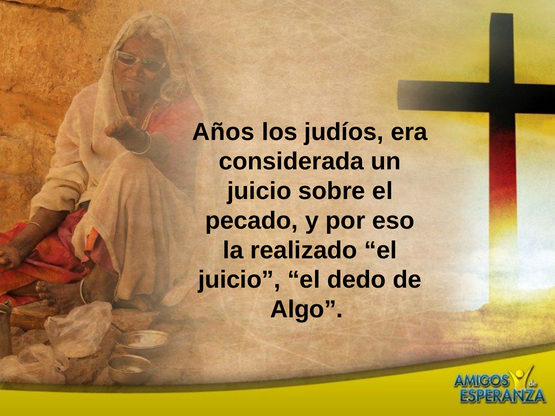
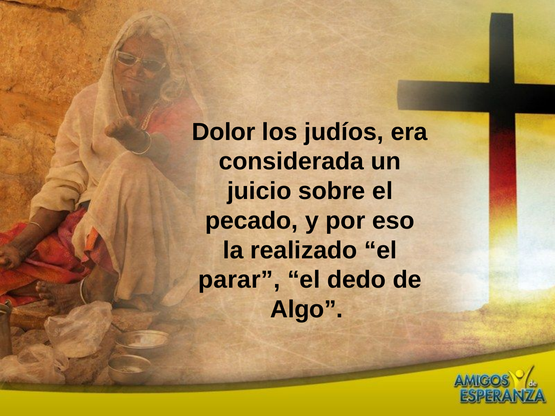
Años: Años -> Dolor (224, 132)
juicio: juicio -> parar (239, 280)
